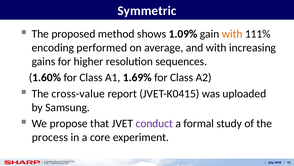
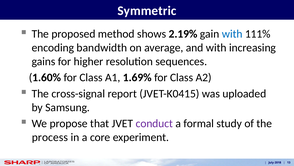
1.09%: 1.09% -> 2.19% (183, 34)
with colour: orange -> blue (232, 34)
performed: performed -> bandwidth (102, 48)
cross-value: cross-value -> cross-signal (78, 93)
